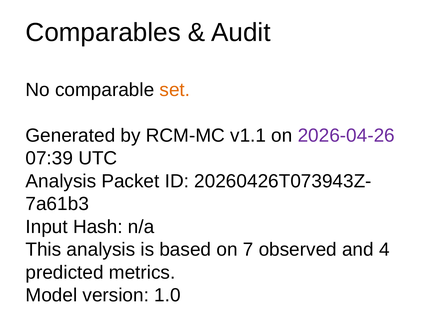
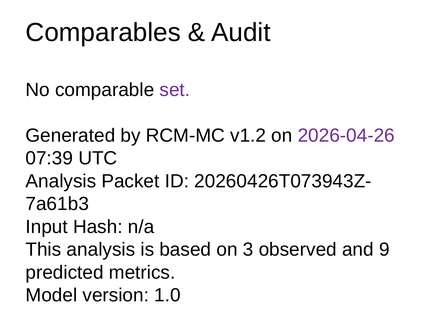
set colour: orange -> purple (175, 90)
v1.1: v1.1 -> v1.2 (248, 135)
7: 7 -> 3 (248, 249)
4: 4 -> 9 (384, 249)
